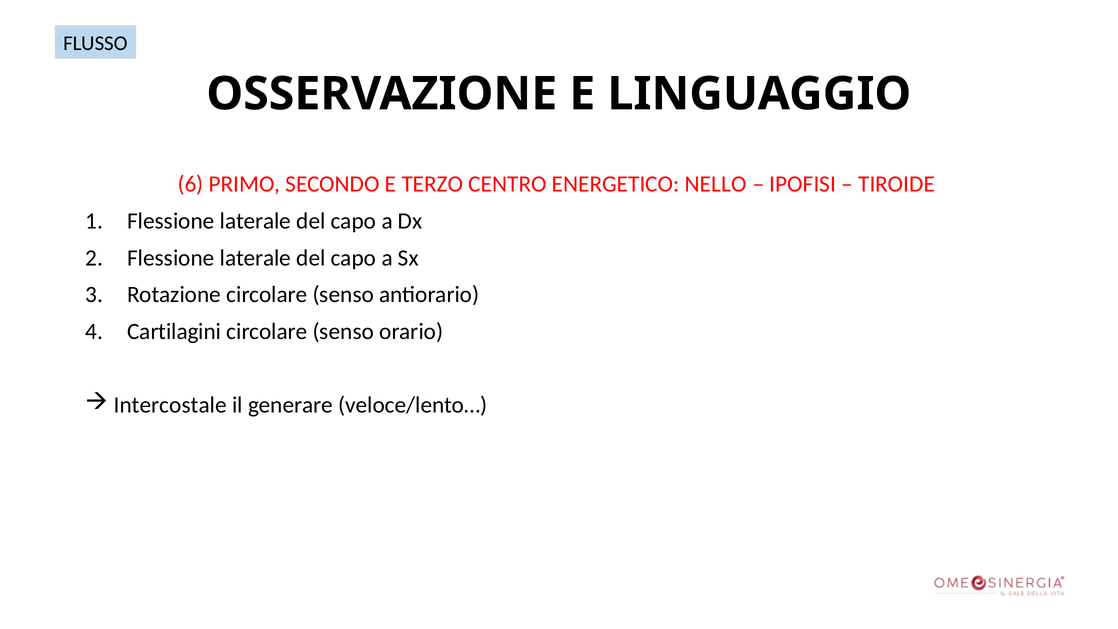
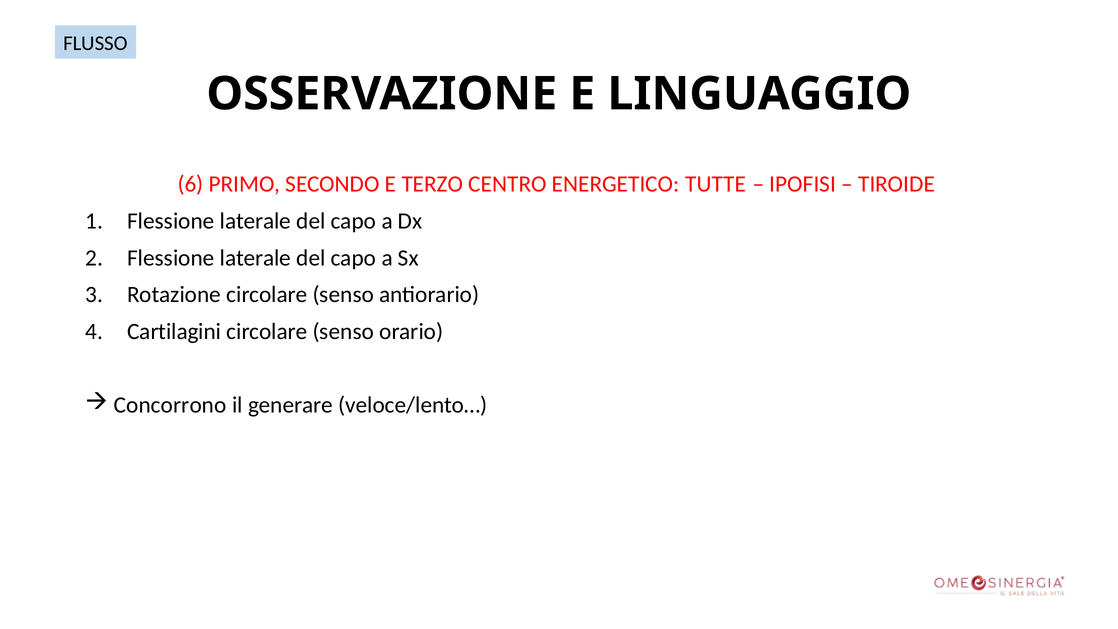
NELLO: NELLO -> TUTTE (716, 184)
Intercostale: Intercostale -> Concorrono (170, 405)
